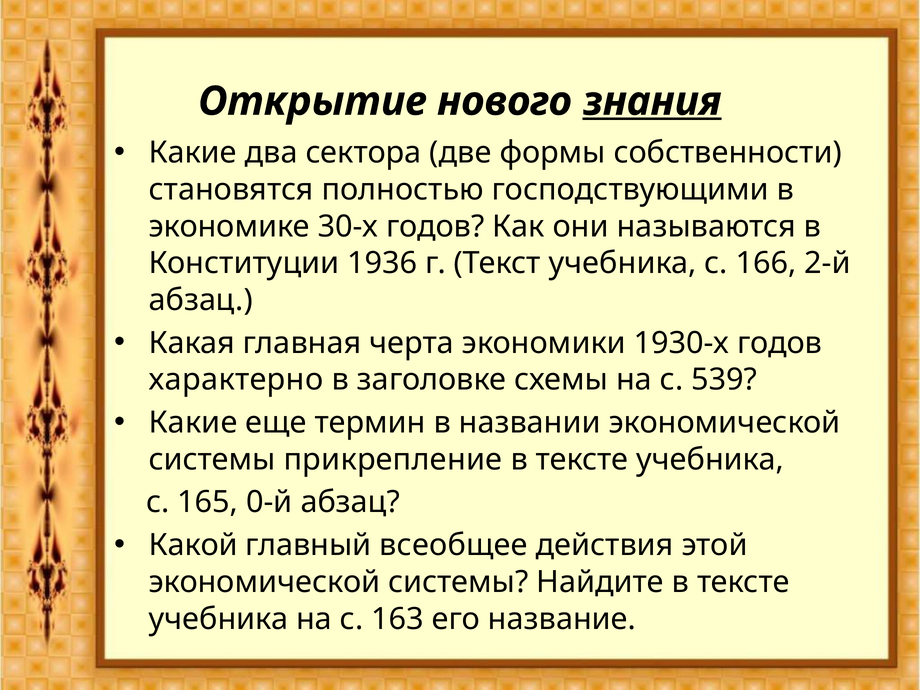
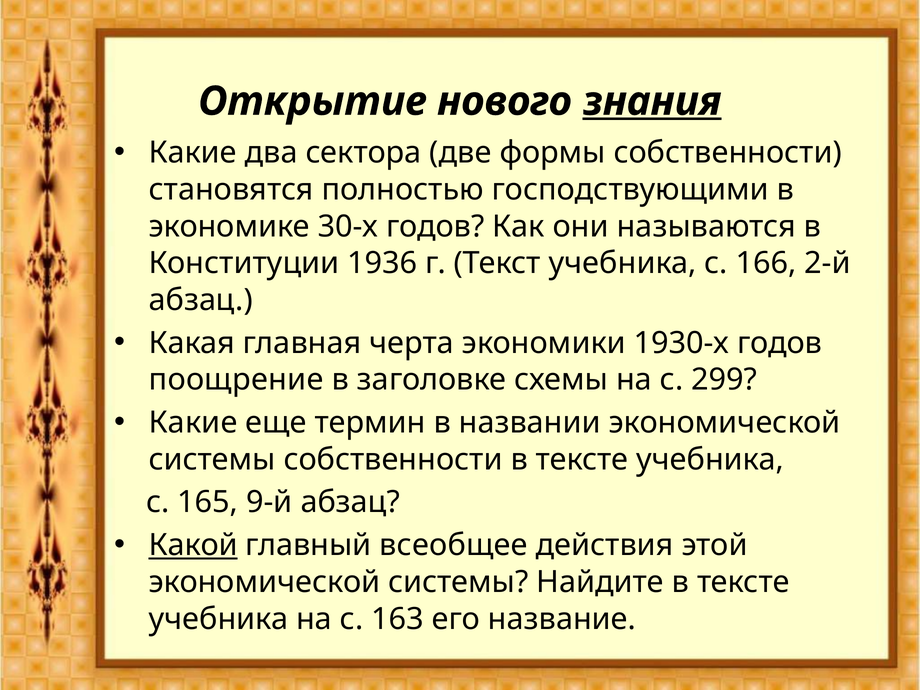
характерно: характерно -> поощрение (236, 380)
539: 539 -> 299 (724, 380)
системы прикрепление: прикрепление -> собственности (393, 459)
0-й: 0-й -> 9-й (269, 502)
Какой underline: none -> present (193, 545)
